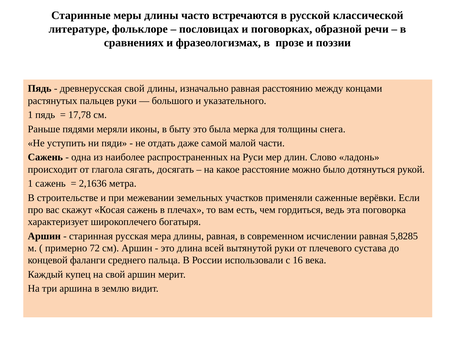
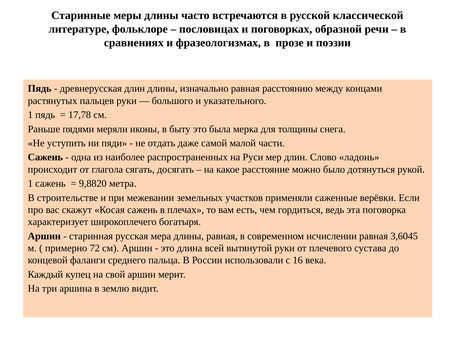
древнерусская свой: свой -> длин (135, 89)
2,1636: 2,1636 -> 9,8820 (93, 184)
5,8285: 5,8285 -> 3,6045 (404, 236)
